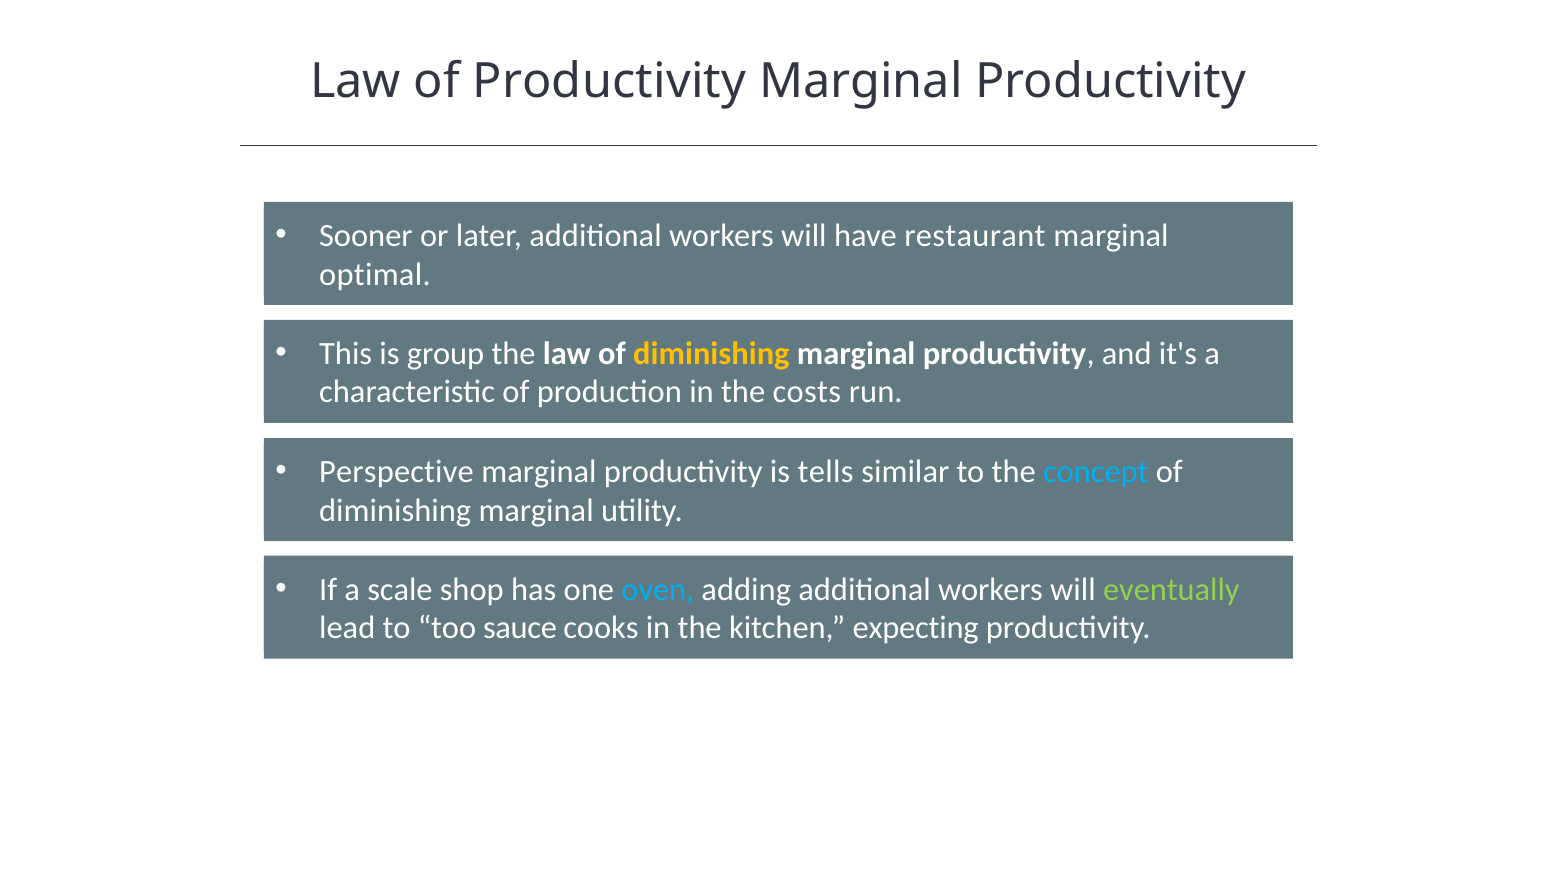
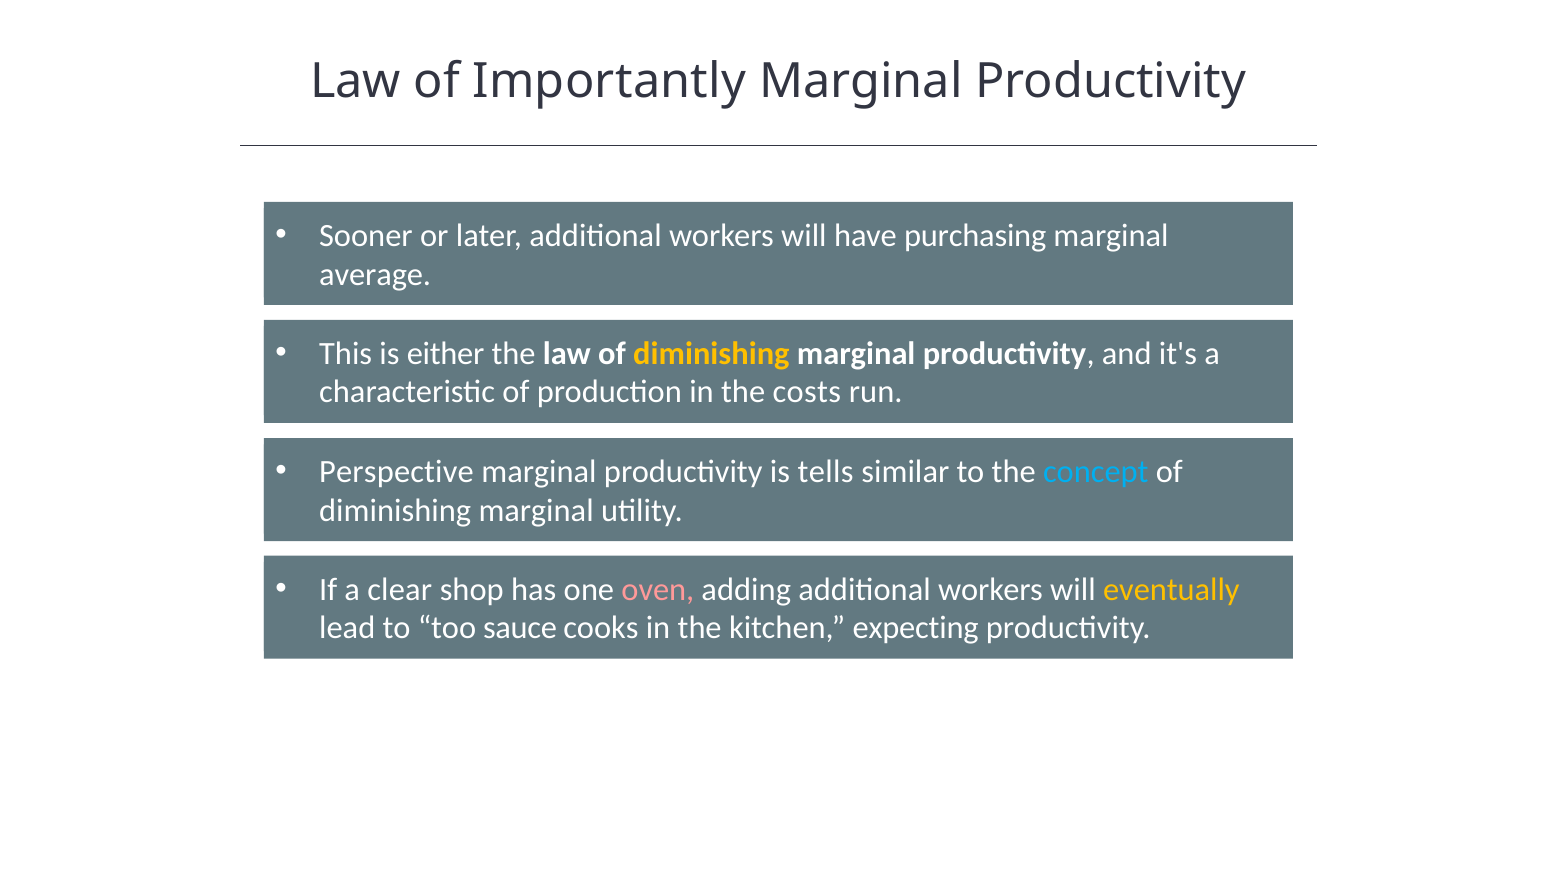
of Productivity: Productivity -> Importantly (609, 82)
restaurant: restaurant -> purchasing (975, 236)
optimal: optimal -> average (375, 274)
group: group -> either (446, 353)
scale: scale -> clear (400, 589)
oven colour: light blue -> pink (658, 589)
eventually colour: light green -> yellow (1171, 589)
